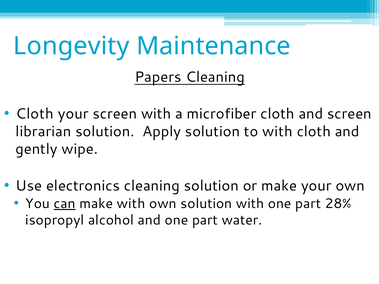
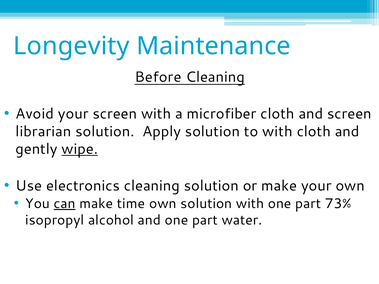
Papers: Papers -> Before (158, 77)
Cloth: Cloth -> Avoid (35, 114)
wipe underline: none -> present (80, 149)
make with: with -> time (131, 204)
28%: 28% -> 73% (338, 204)
